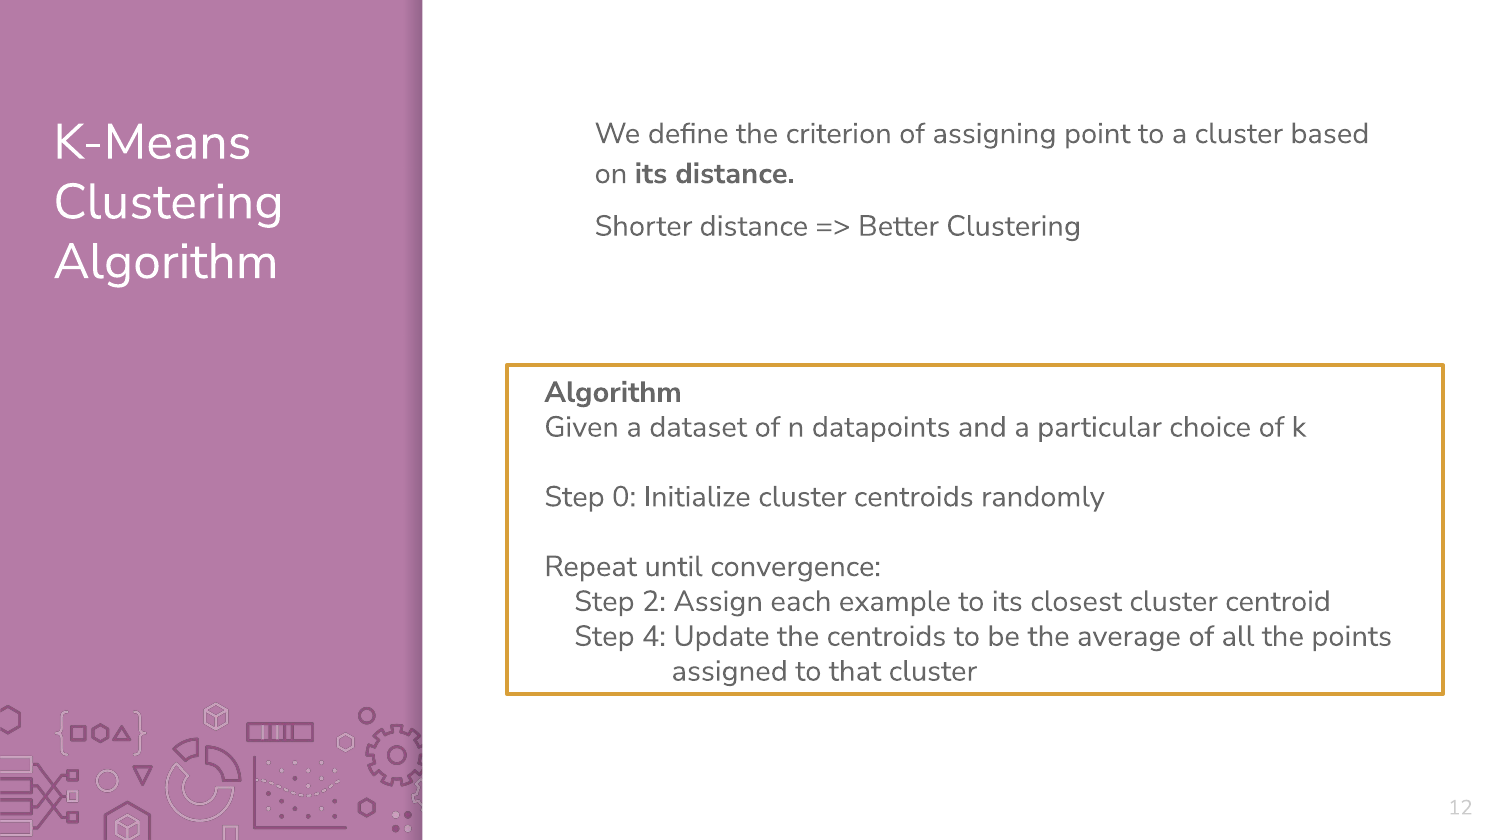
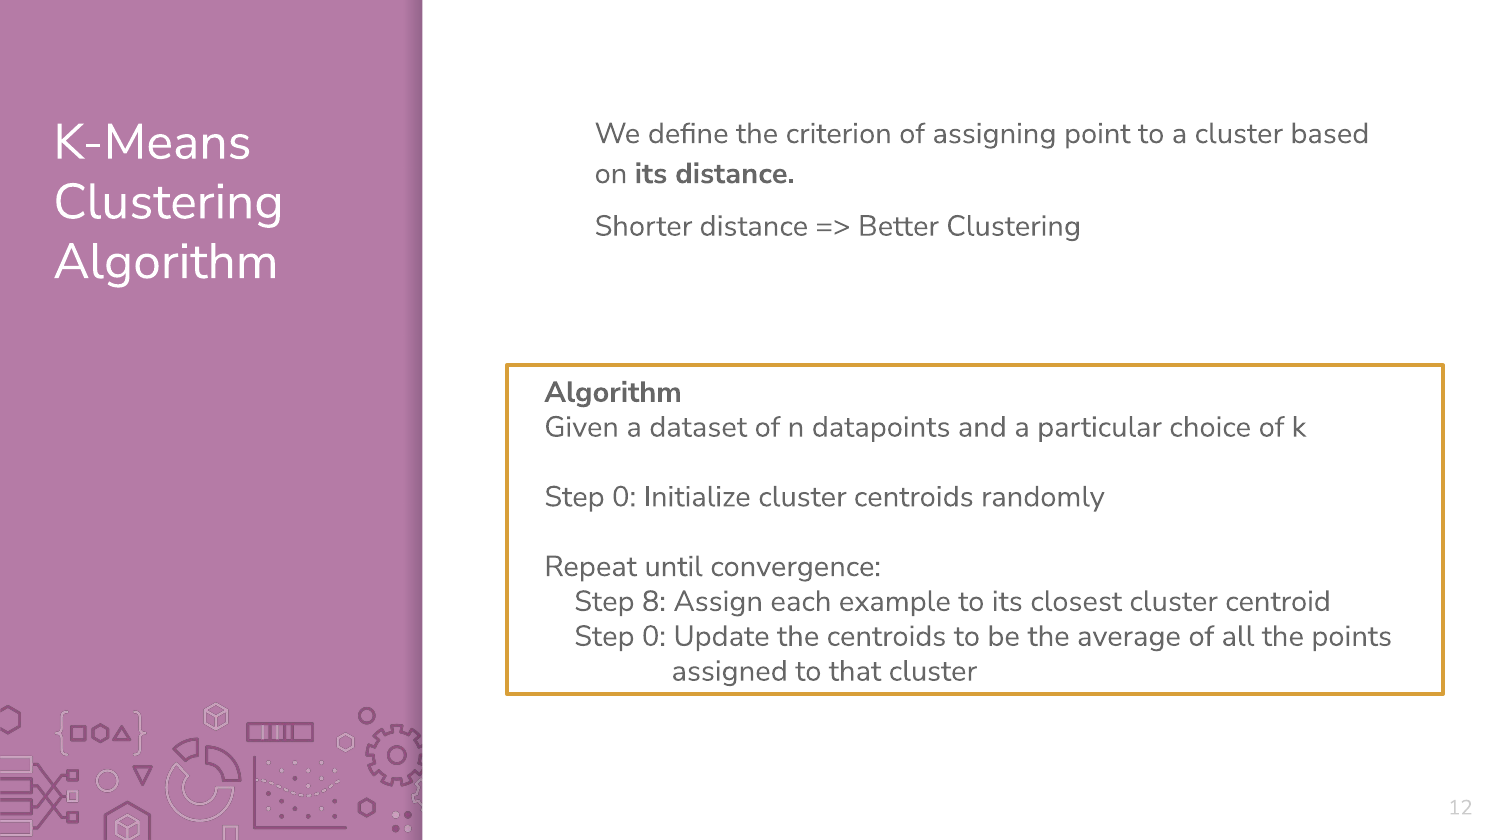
2: 2 -> 8 (654, 602)
4: 4 -> 0 (654, 637)
